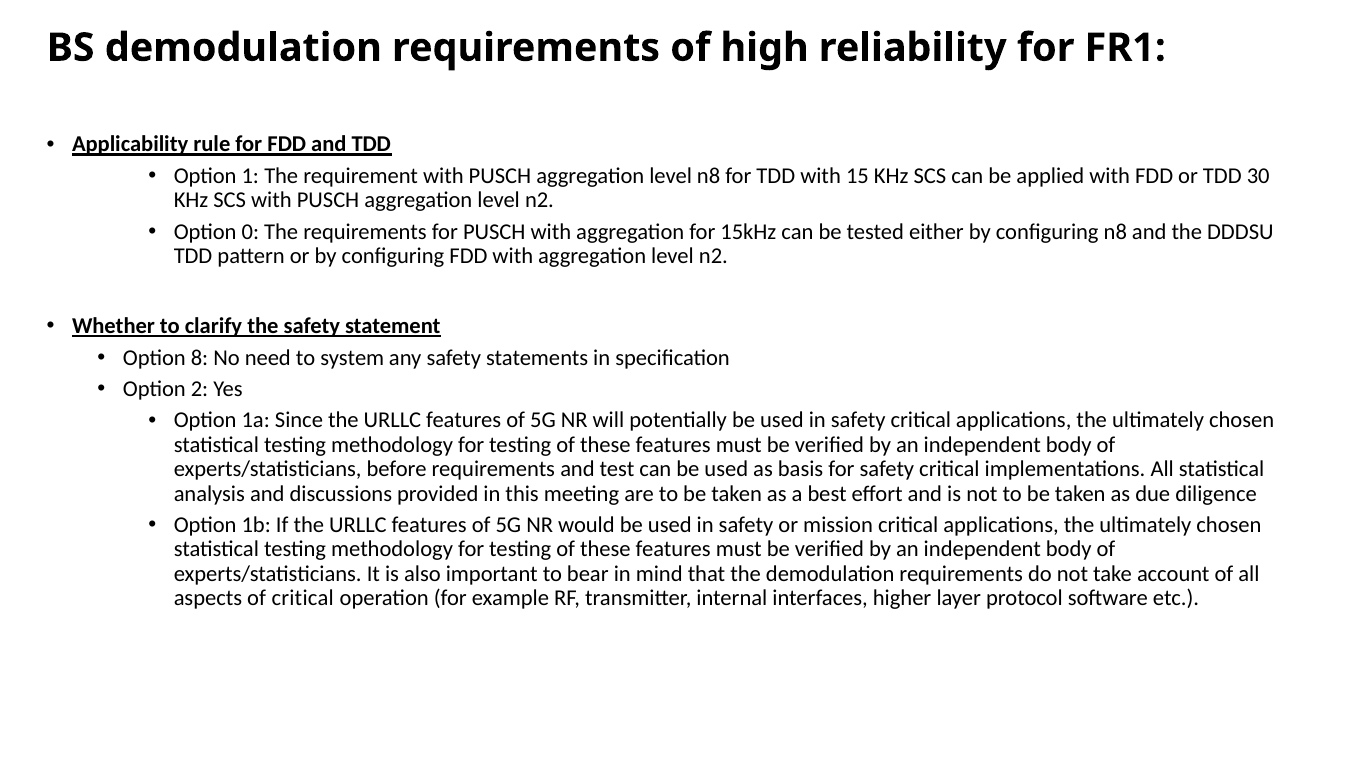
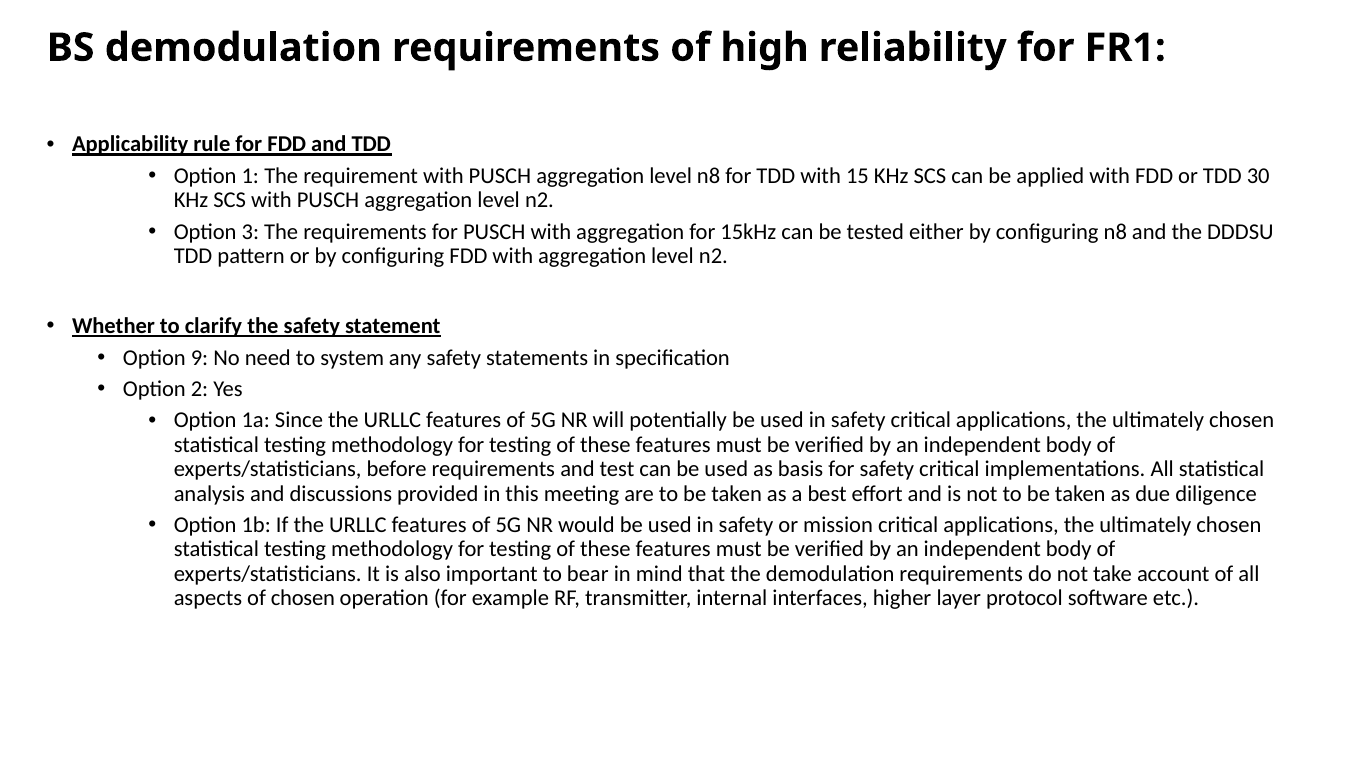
0: 0 -> 3 (250, 232)
8: 8 -> 9 (200, 358)
of critical: critical -> chosen (303, 598)
